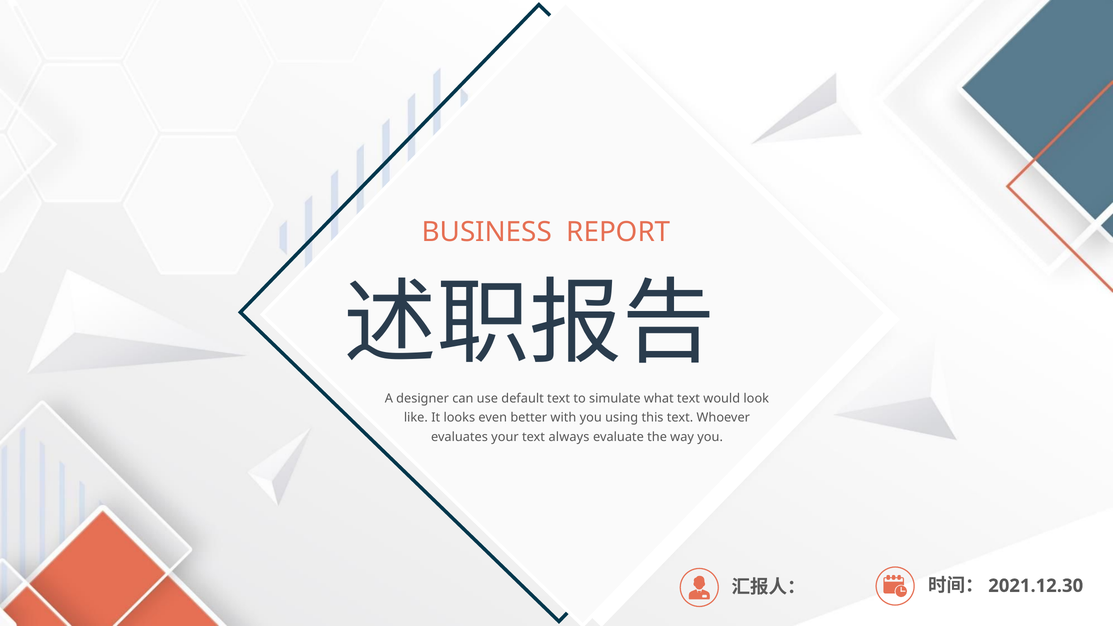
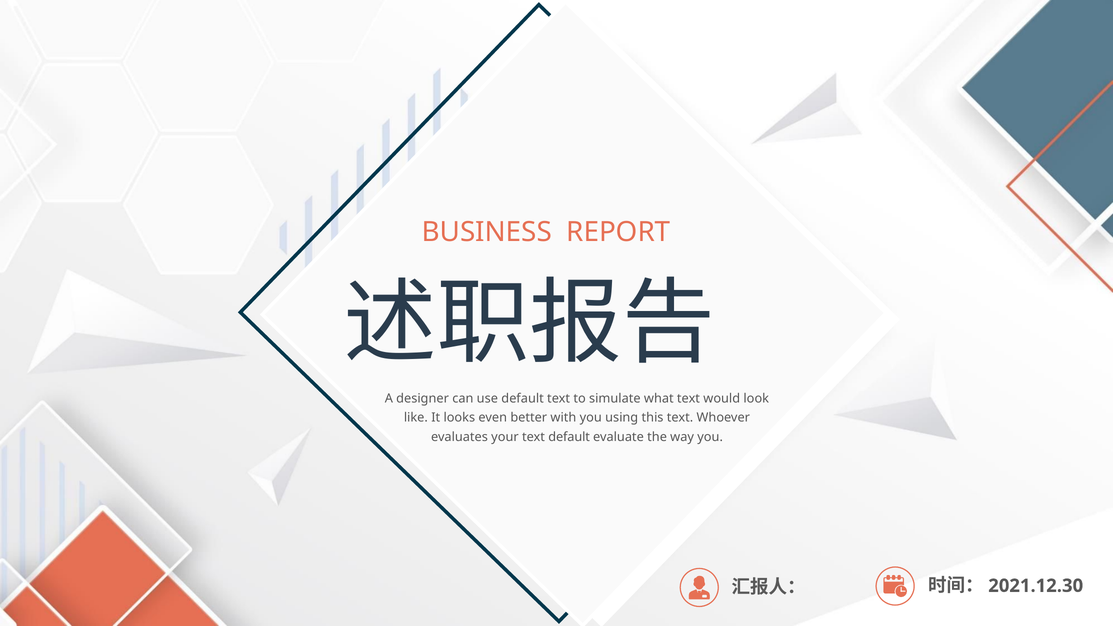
text always: always -> default (569, 437)
